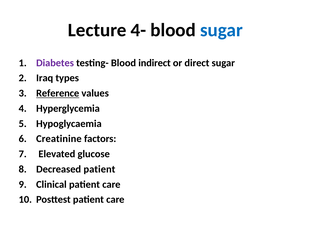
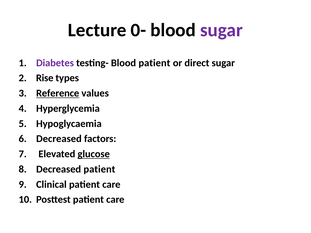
4-: 4- -> 0- (138, 30)
sugar colour: blue -> purple (221, 30)
Blood indirect: indirect -> patient (154, 63)
Iraq: Iraq -> Rise (45, 78)
Creatinine: Creatinine -> Decreased (59, 139)
glucose underline: none -> present (94, 154)
